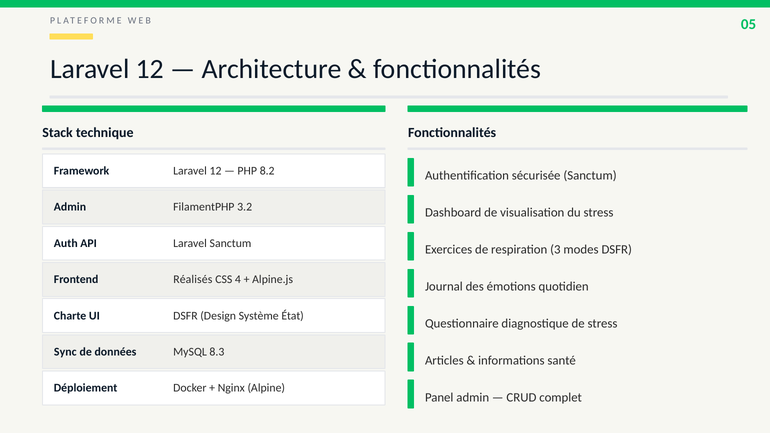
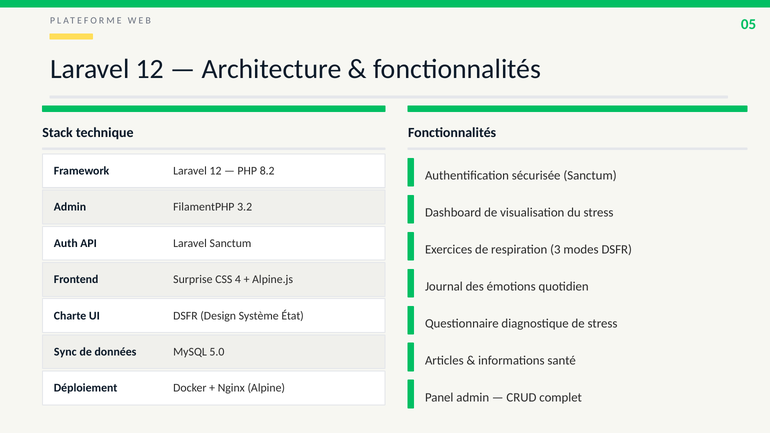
Réalisés: Réalisés -> Surprise (193, 280)
8.3: 8.3 -> 5.0 (217, 352)
